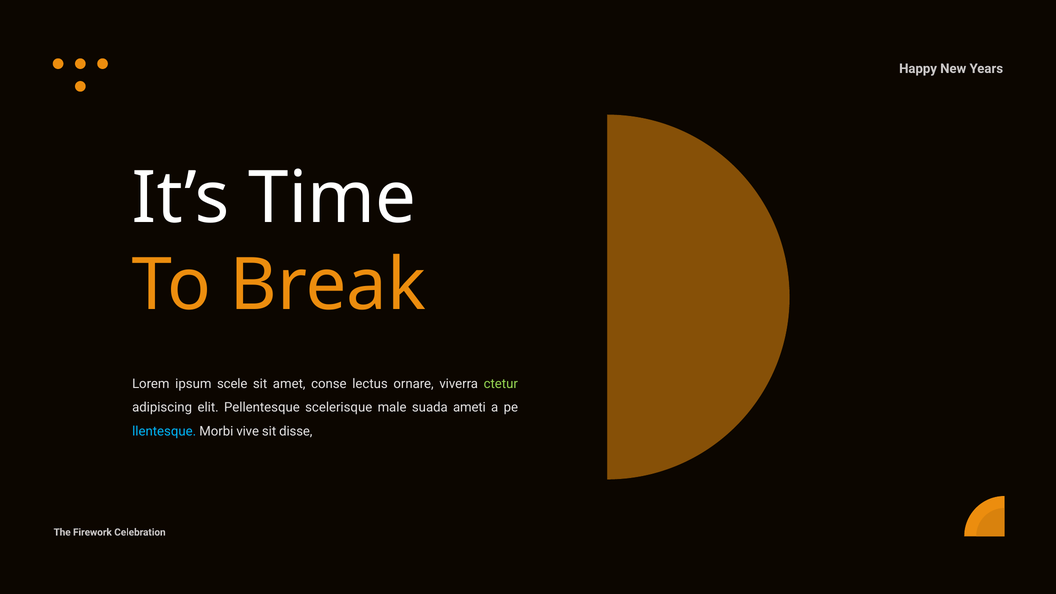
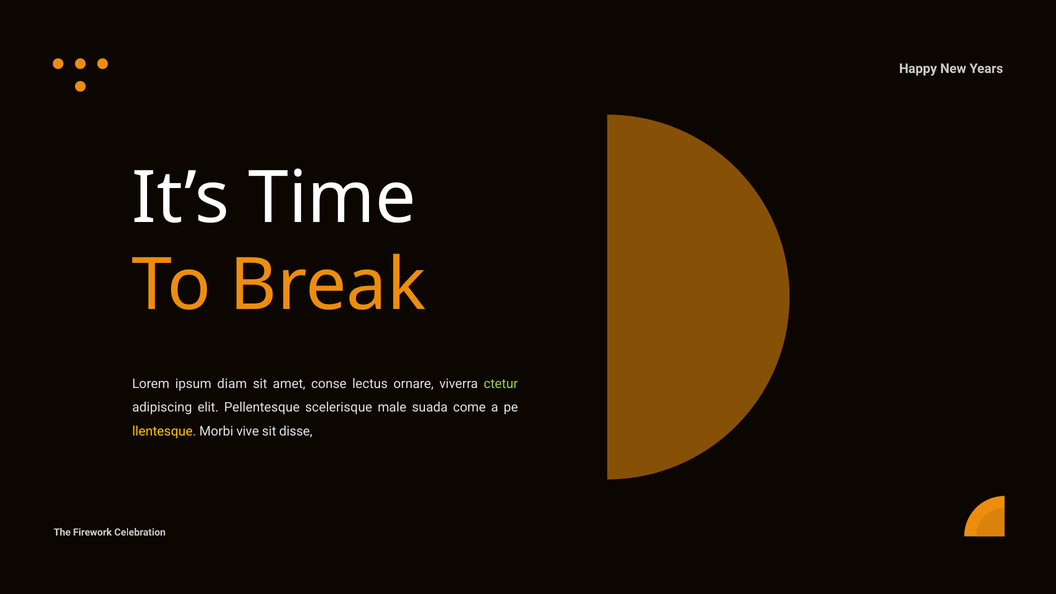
scele: scele -> diam (232, 384)
ameti: ameti -> come (469, 408)
llentesque colour: light blue -> yellow (164, 431)
